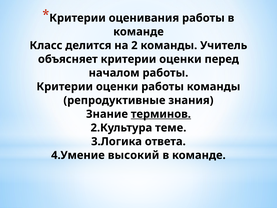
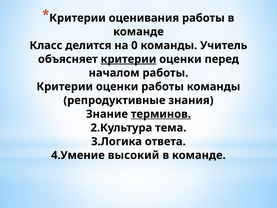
2: 2 -> 0 (134, 45)
критерии underline: none -> present (128, 59)
теме: теме -> тема (171, 128)
